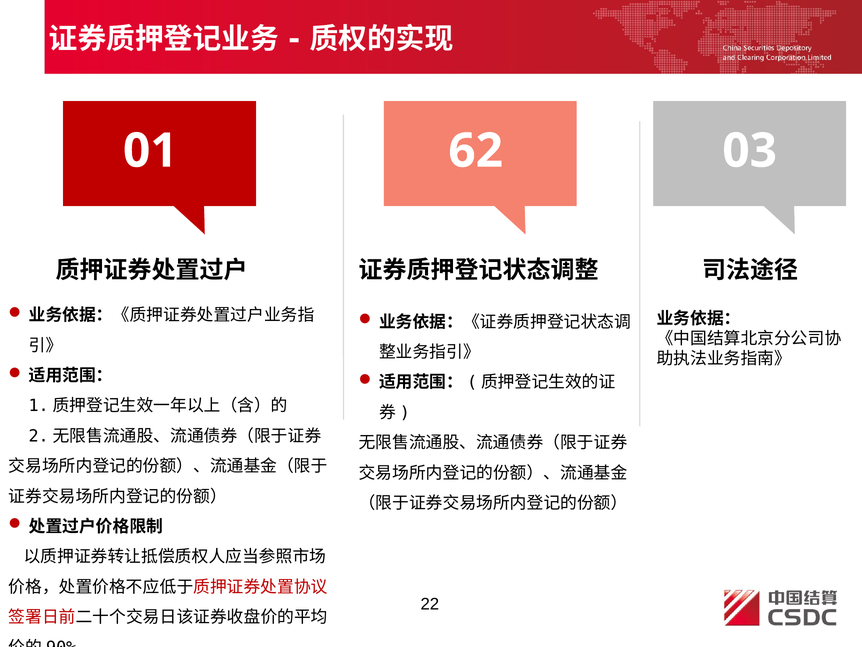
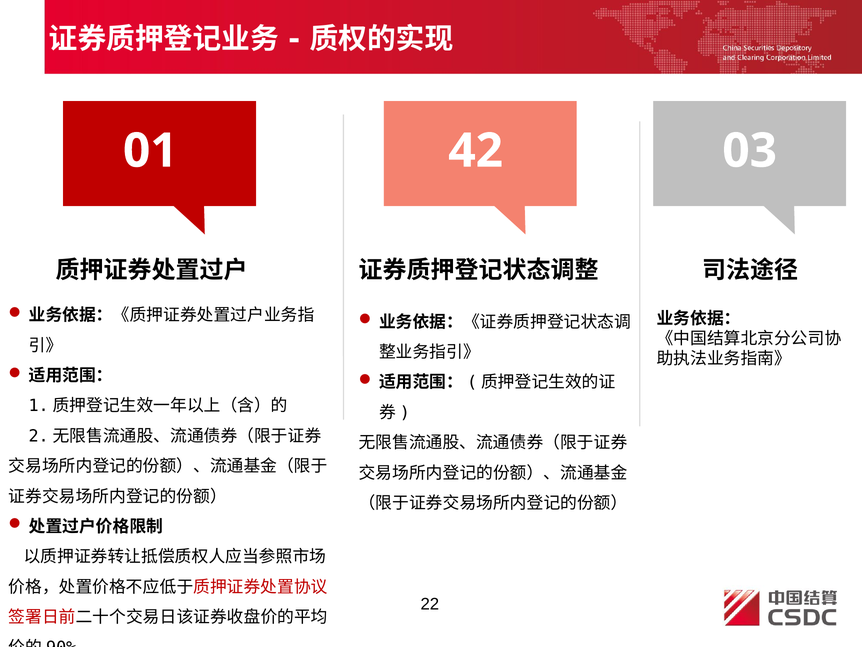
62: 62 -> 42 (476, 151)
